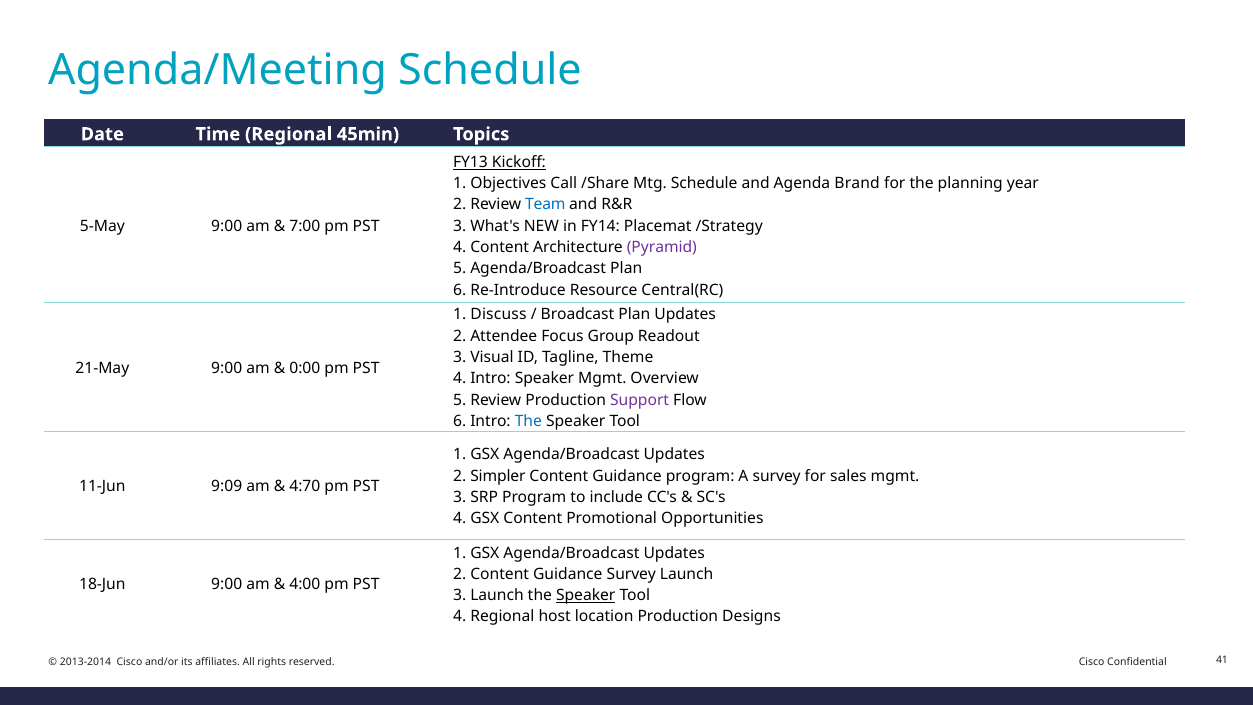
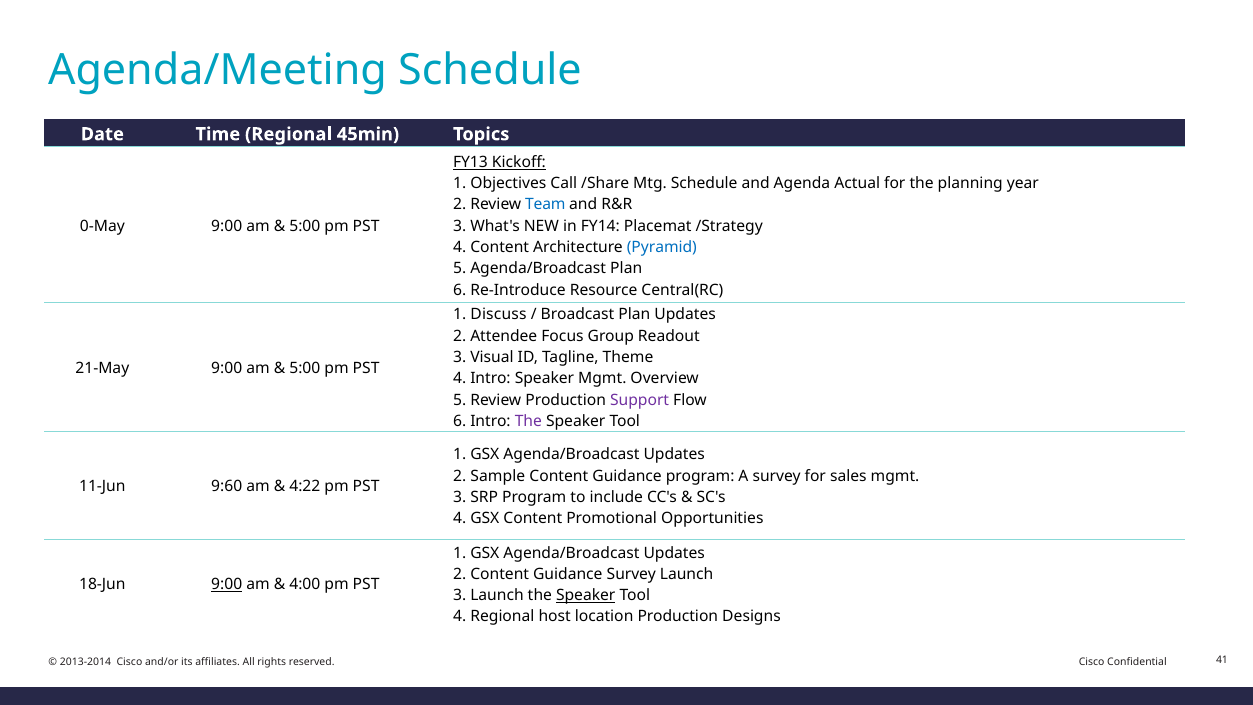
Brand: Brand -> Actual (857, 183)
5-May: 5-May -> 0-May (102, 226)
7:00: 7:00 -> 5:00 (305, 226)
Pyramid colour: purple -> blue (662, 247)
0:00: 0:00 -> 5:00 (305, 368)
The colour: blue -> purple (528, 421)
Simpler: Simpler -> Sample (498, 476)
9:09: 9:09 -> 9:60 (227, 487)
4:70: 4:70 -> 4:22 (305, 487)
9:00 underline: none -> present (227, 585)
